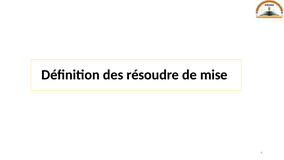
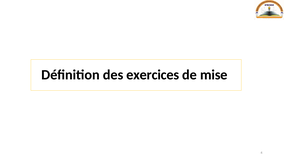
résoudre: résoudre -> exercices (153, 75)
